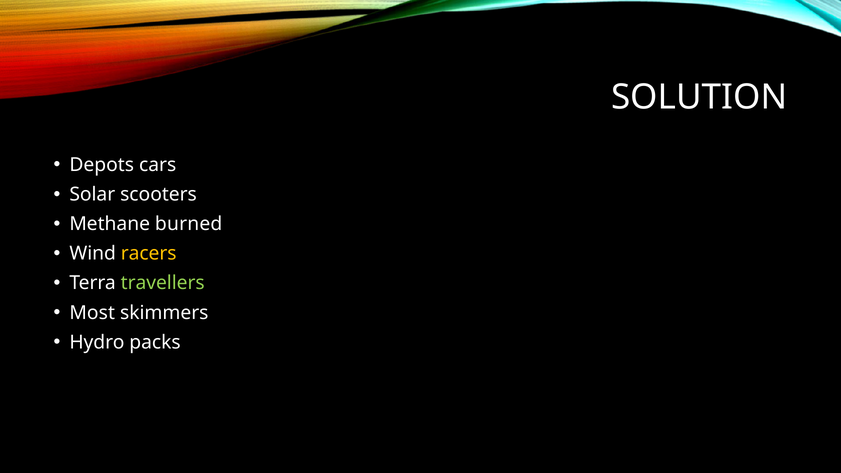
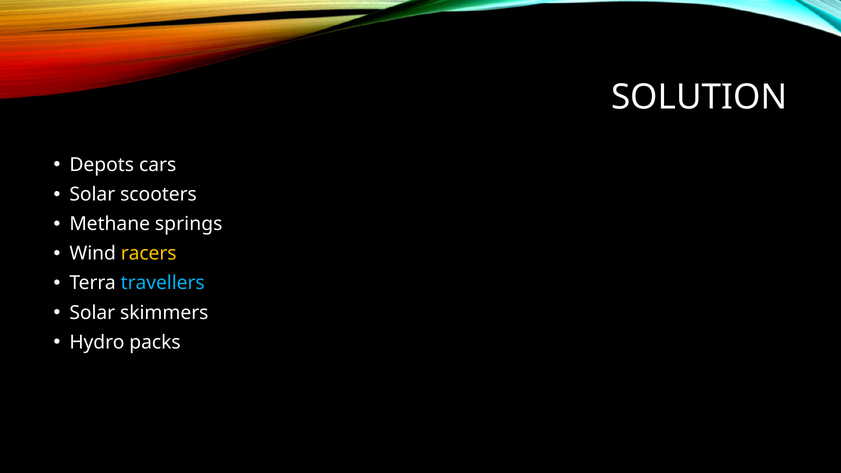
burned: burned -> springs (189, 224)
travellers colour: light green -> light blue (163, 283)
Most: Most -> Solar (92, 313)
